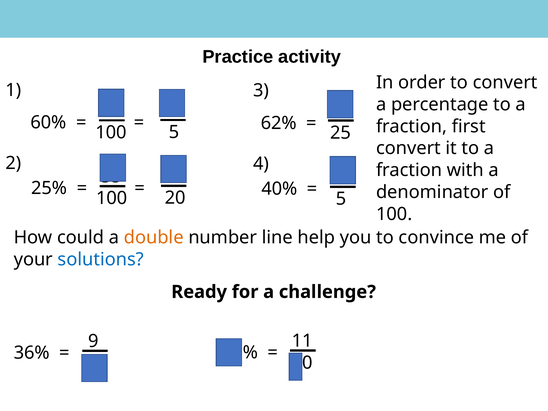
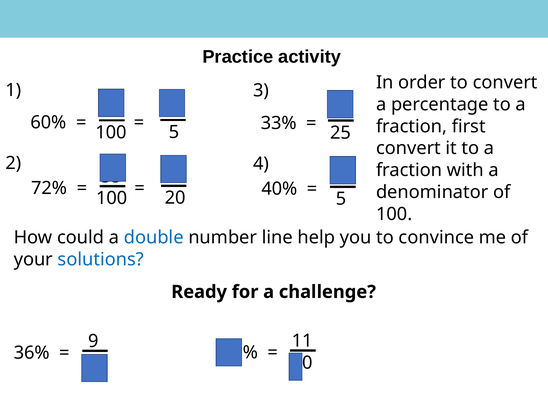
62%: 62% -> 33% (279, 123)
25%: 25% -> 72% (49, 188)
double colour: orange -> blue (154, 237)
